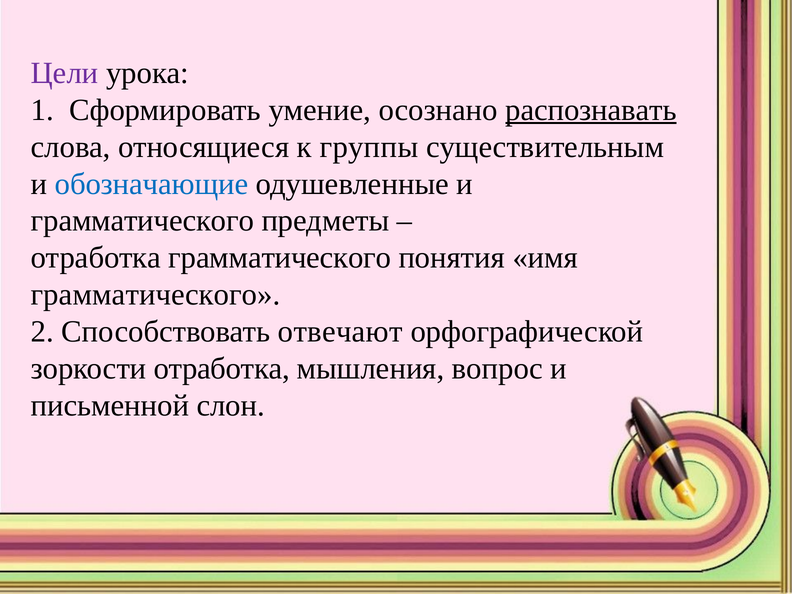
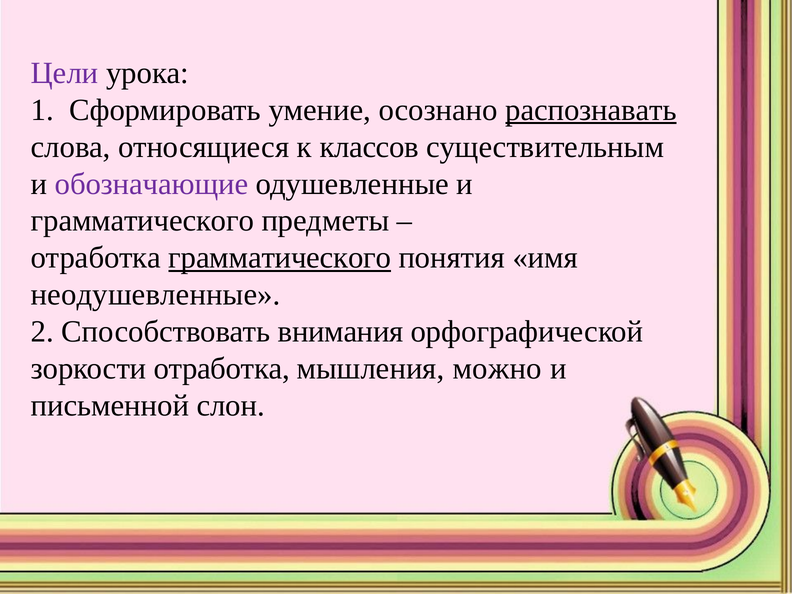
группы: группы -> классов (369, 147)
обозначающие colour: blue -> purple (151, 184)
грамматического underline: none -> present (280, 258)
грамматического: грамматического -> неодушевленные (156, 295)
отвечают: отвечают -> внимания (341, 332)
вопрос: вопрос -> можно (497, 369)
